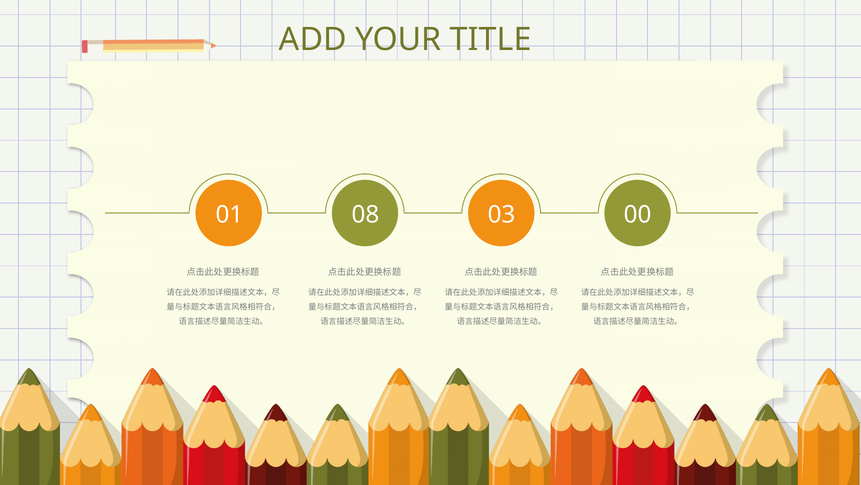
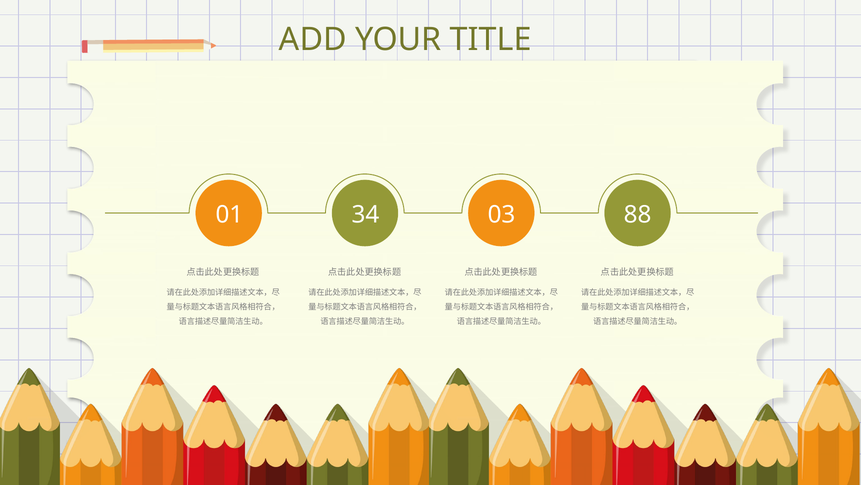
08: 08 -> 34 (365, 214)
00: 00 -> 88 (638, 214)
